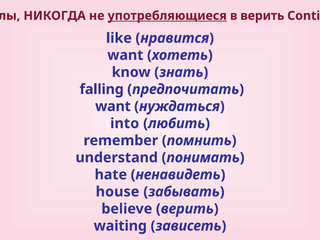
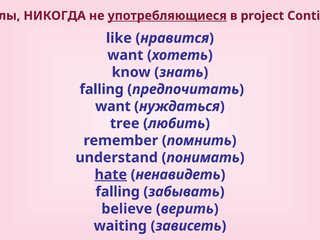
в верить: верить -> project (262, 16)
into: into -> tree (125, 123)
hate underline: none -> present (111, 175)
house: house -> falling (118, 192)
